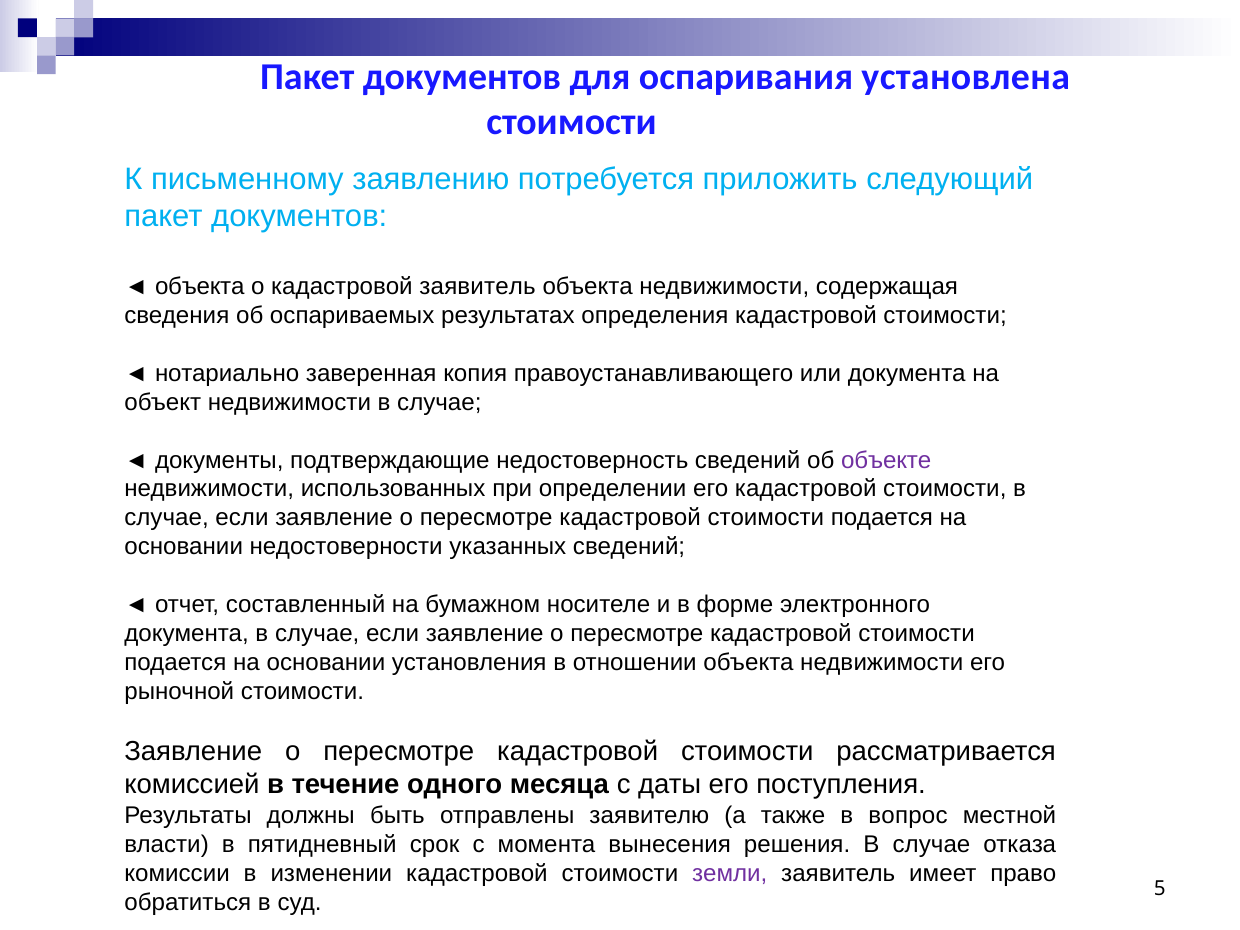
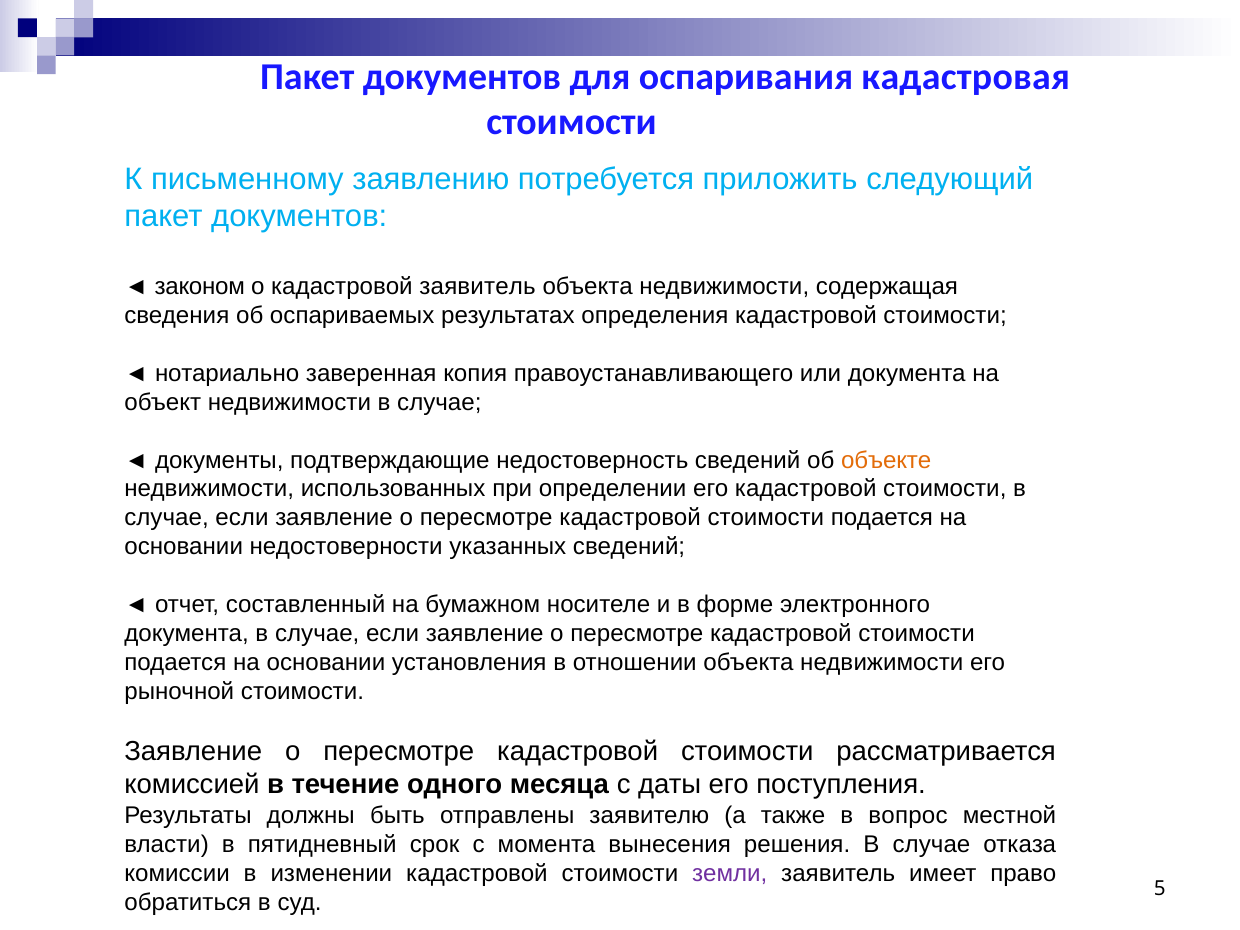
установлена: установлена -> кадастровая (966, 77)
объекта: объекта -> законом (200, 286)
объекте colour: purple -> orange (886, 460)
